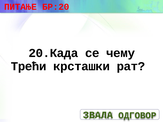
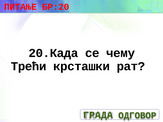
ЗВАЛА: ЗВАЛА -> ГРАДА (98, 115)
